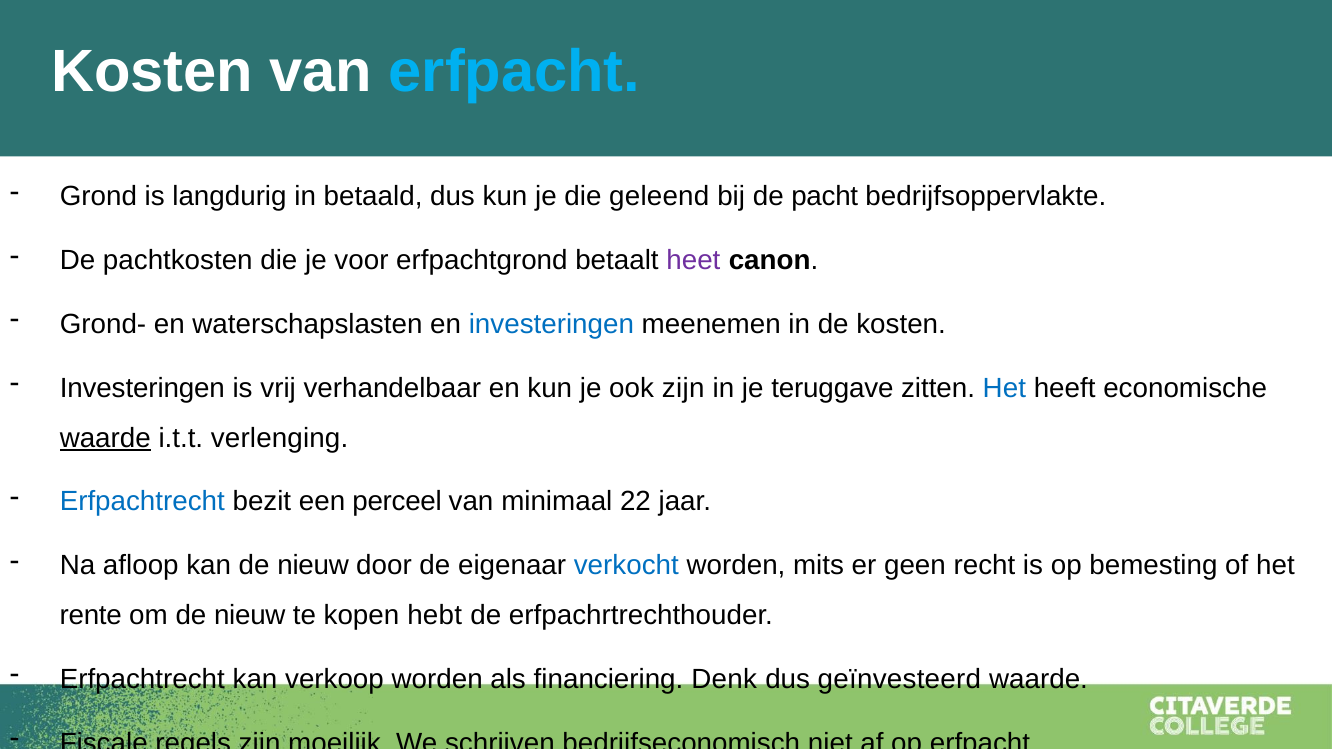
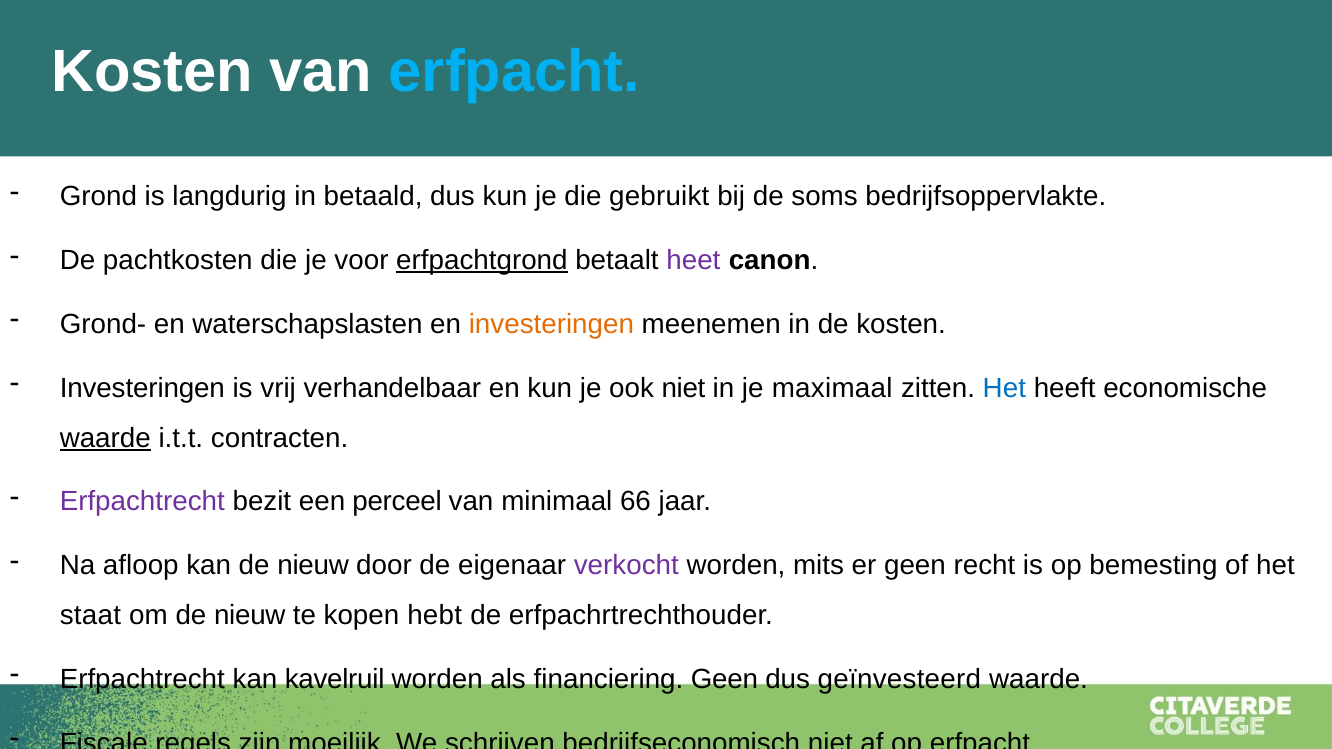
geleend: geleend -> gebruikt (659, 197)
pacht: pacht -> soms (825, 197)
erfpachtgrond underline: none -> present (482, 260)
investeringen colour: blue -> orange (551, 324)
ook zijn: zijn -> niet (683, 388)
teruggave: teruggave -> maximaal (832, 388)
verlenging: verlenging -> contracten (280, 438)
Erfpachtrecht colour: blue -> purple (142, 502)
22: 22 -> 66 (635, 502)
verkocht colour: blue -> purple (626, 566)
rente: rente -> staat (90, 616)
verkoop: verkoop -> kavelruil (335, 680)
financiering Denk: Denk -> Geen (724, 680)
